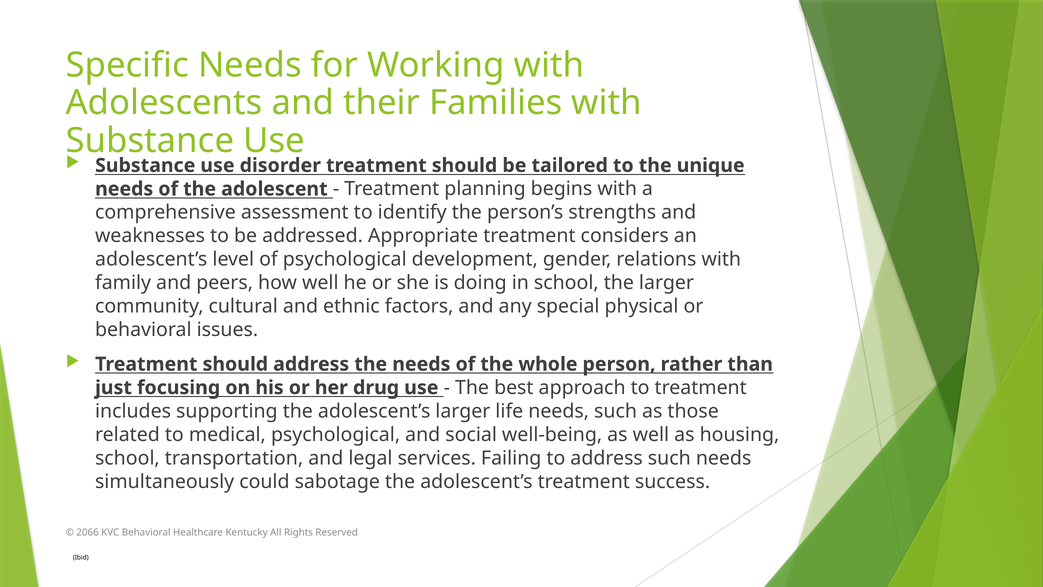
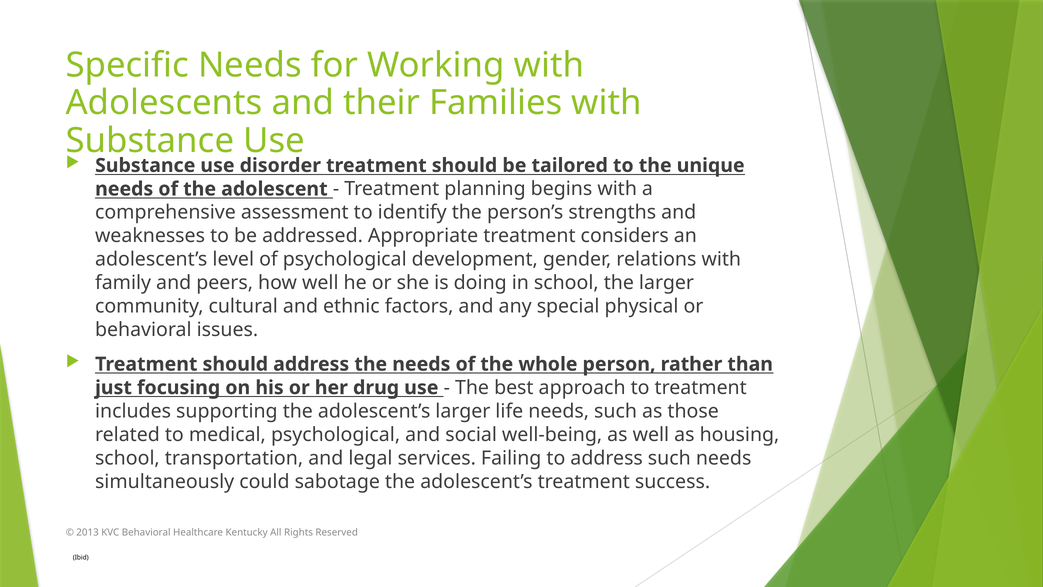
2066: 2066 -> 2013 (88, 532)
